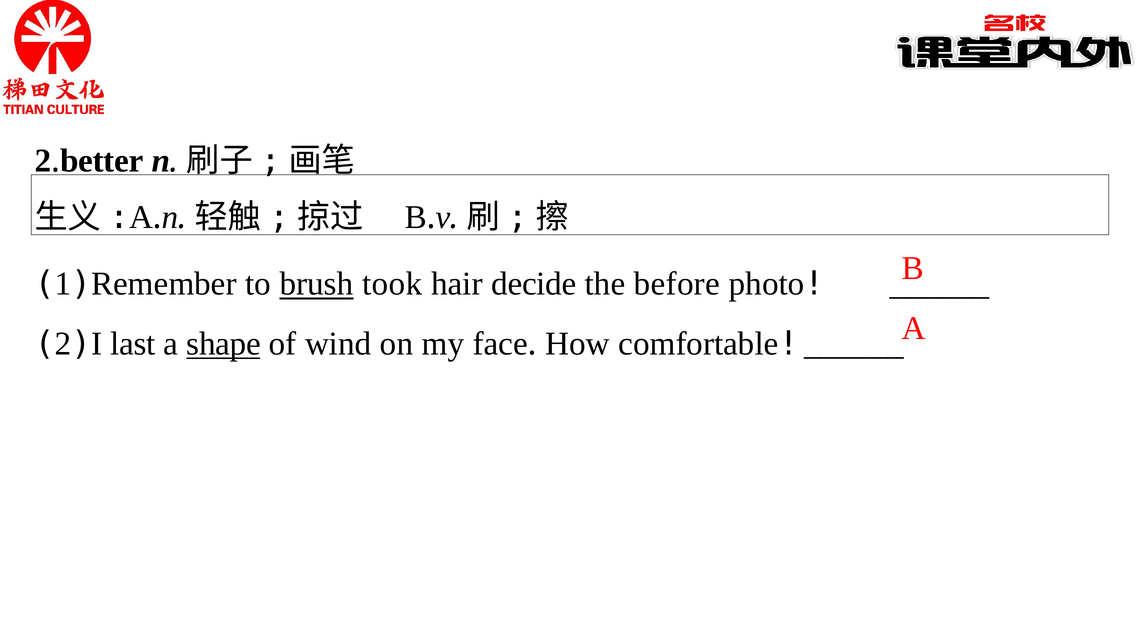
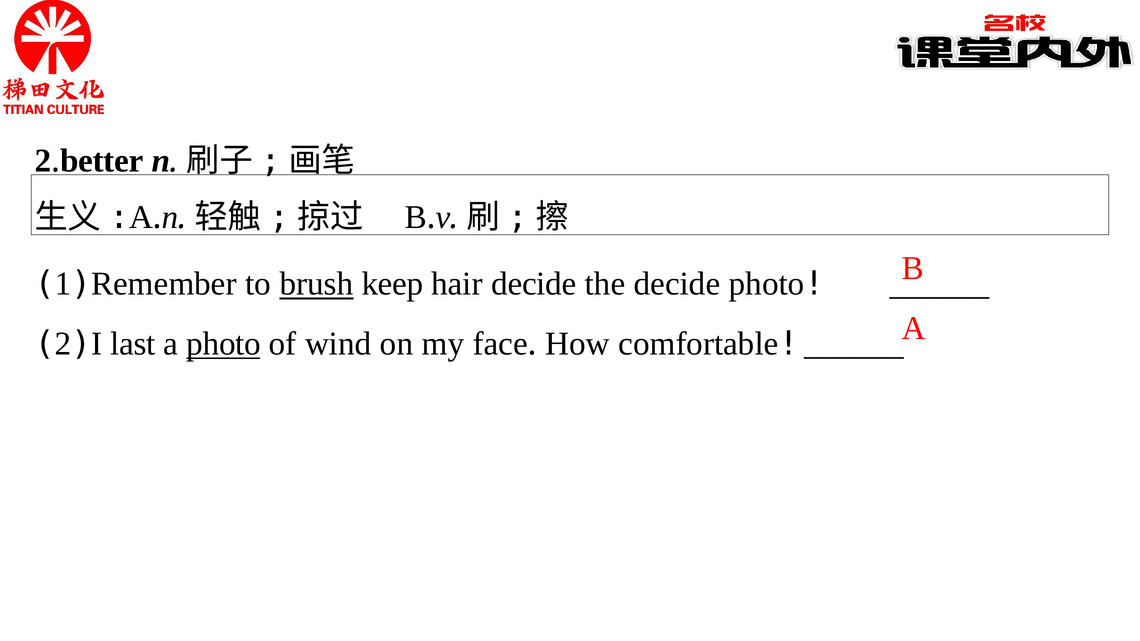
took: took -> keep (392, 284)
the before: before -> decide (677, 284)
a shape: shape -> photo (224, 344)
